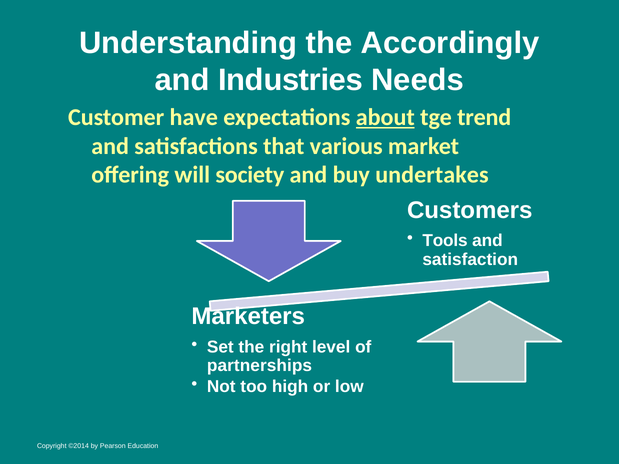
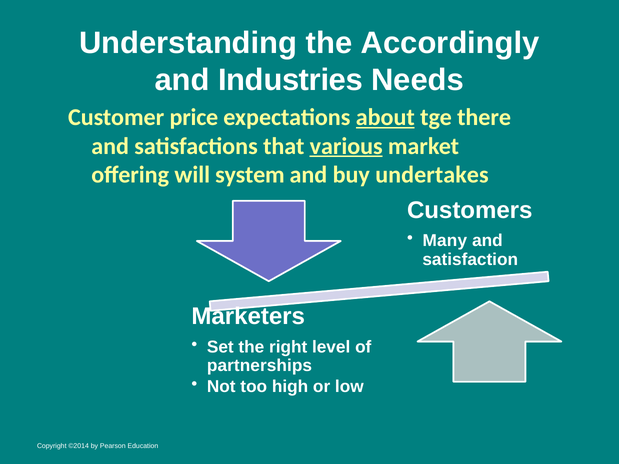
have: have -> price (194, 117)
trend: trend -> there (484, 117)
various underline: none -> present (346, 146)
society: society -> system (250, 175)
Tools: Tools -> Many (445, 241)
